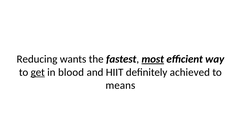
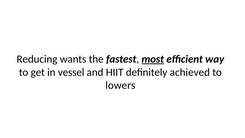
get underline: present -> none (38, 72)
blood: blood -> vessel (71, 72)
means: means -> lowers (120, 85)
